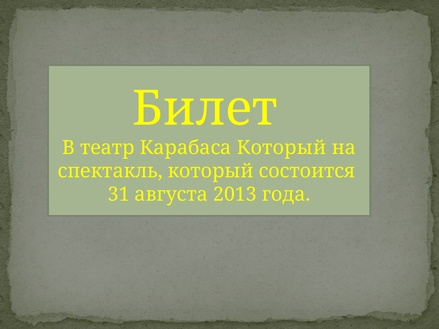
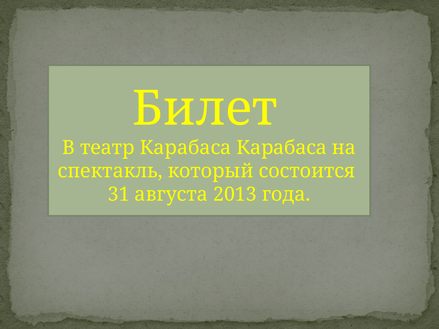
Карабаса Который: Который -> Карабаса (282, 148)
